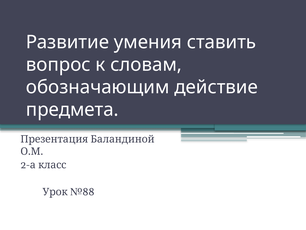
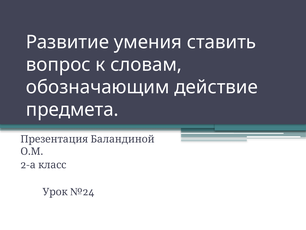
№88: №88 -> №24 (82, 192)
